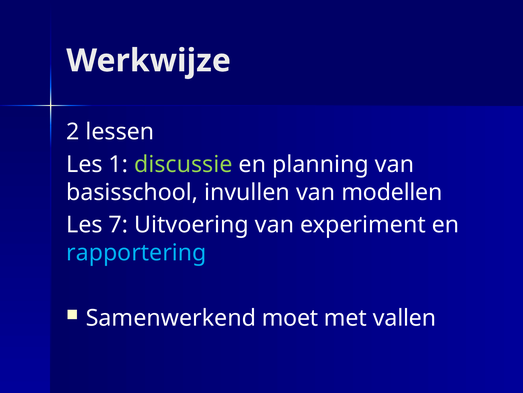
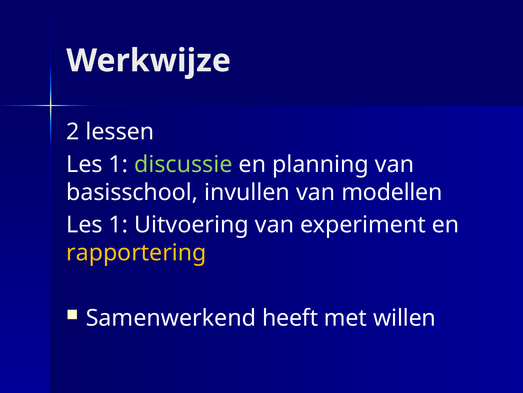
7: 7 -> 1 (118, 225)
rapportering colour: light blue -> yellow (136, 252)
moet: moet -> heeft (290, 318)
vallen: vallen -> willen (405, 318)
